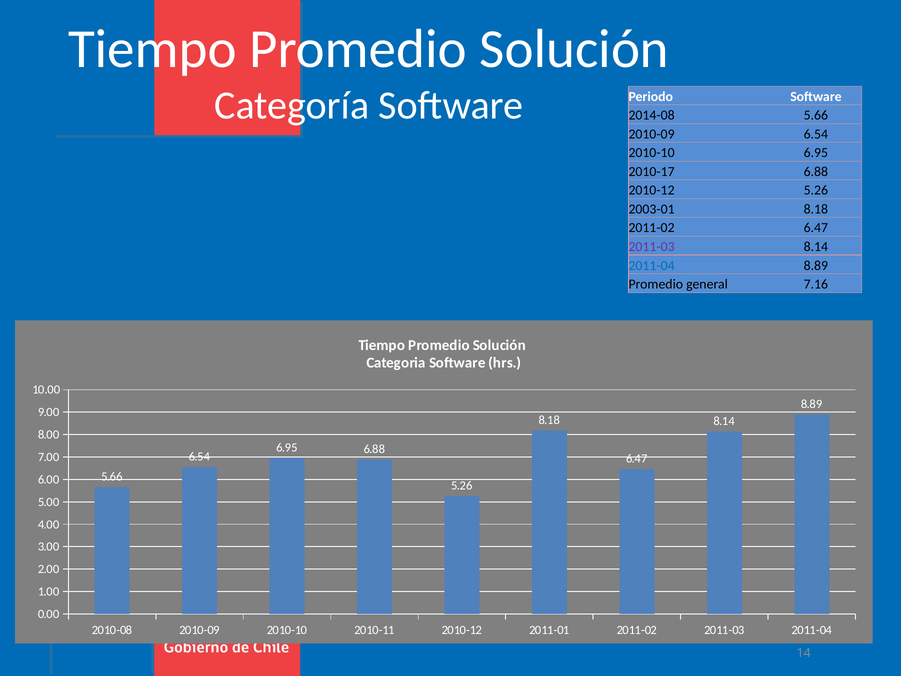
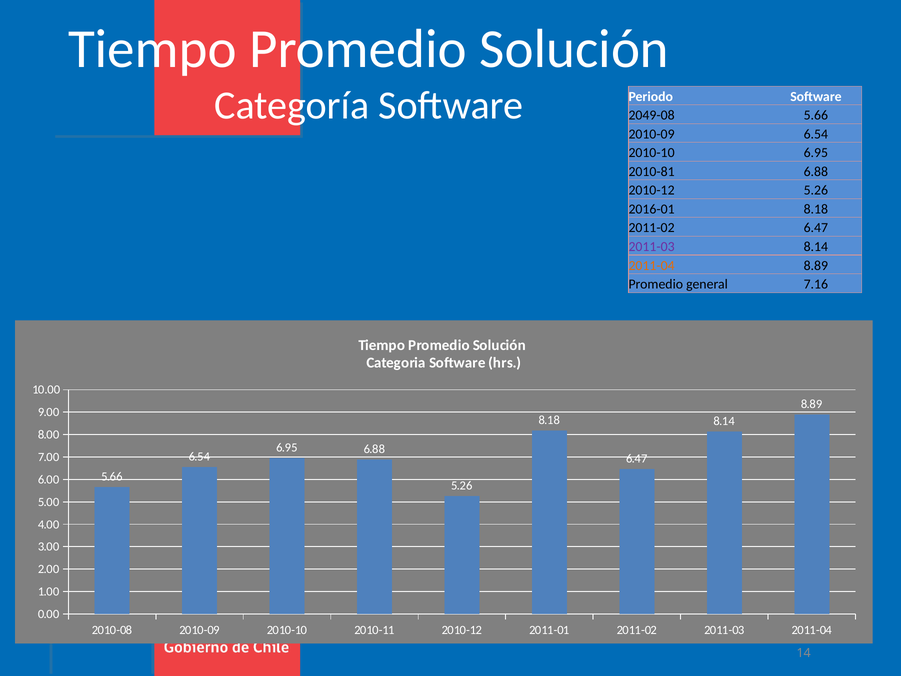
2014-08: 2014-08 -> 2049-08 (652, 115)
2010-17: 2010-17 -> 2010-81 (652, 172)
2003-01: 2003-01 -> 2016-01 (652, 209)
2011-04 colour: blue -> orange (652, 265)
